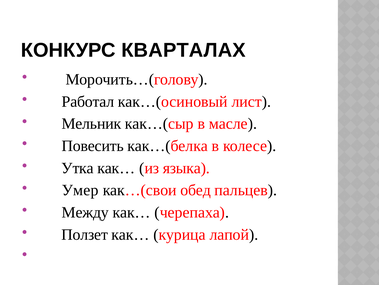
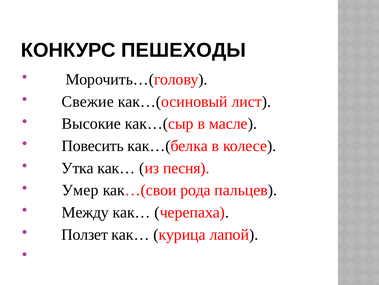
КВАРТАЛАХ: КВАРТАЛАХ -> ПЕШЕХОДЫ (184, 50)
Работал: Работал -> Свежие (88, 101)
Мельник: Мельник -> Высокие (91, 123)
языка: языка -> песня (186, 168)
обед: обед -> рода (196, 190)
